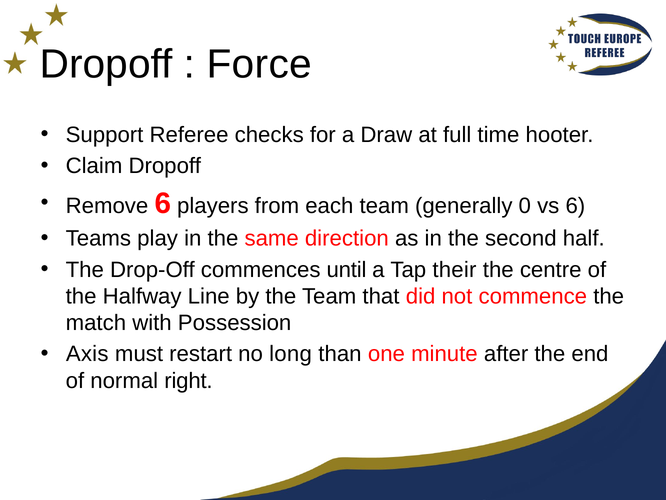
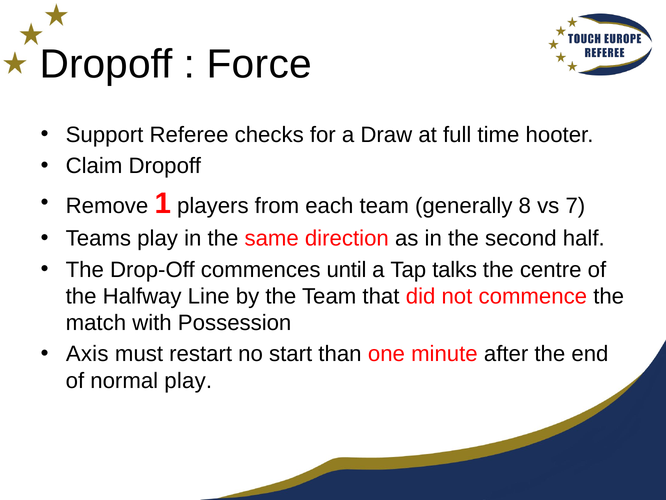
Remove 6: 6 -> 1 (163, 203)
0: 0 -> 8 (525, 206)
vs 6: 6 -> 7 (575, 206)
their: their -> talks (455, 269)
long: long -> start (291, 354)
normal right: right -> play (188, 380)
